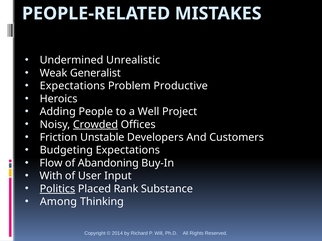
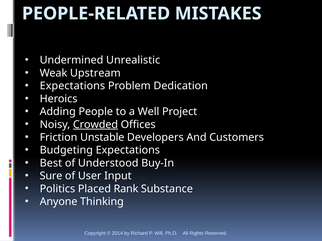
Generalist: Generalist -> Upstream (95, 73)
Productive: Productive -> Dedication (181, 86)
Flow: Flow -> Best (51, 163)
Abandoning: Abandoning -> Understood (108, 163)
With: With -> Sure (51, 176)
Politics underline: present -> none (57, 189)
Among: Among -> Anyone (59, 202)
